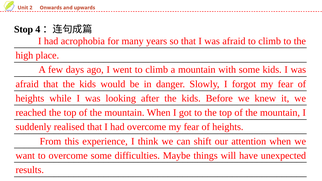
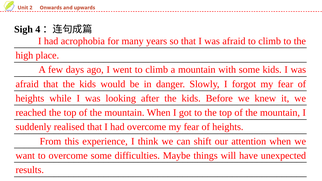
Stop: Stop -> Sigh (24, 29)
